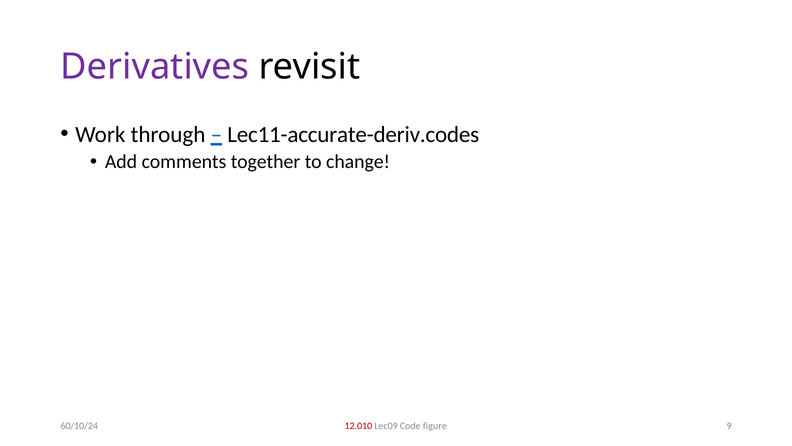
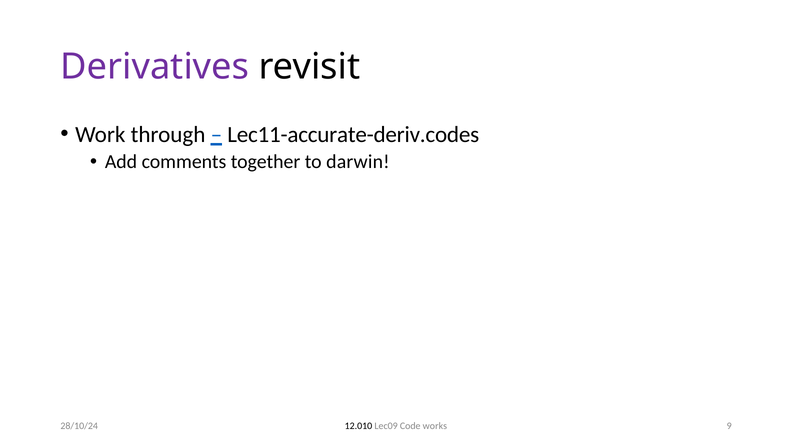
change: change -> darwin (358, 162)
12.010 colour: red -> black (358, 425)
figure: figure -> works (435, 425)
60/10/24: 60/10/24 -> 28/10/24 (79, 425)
